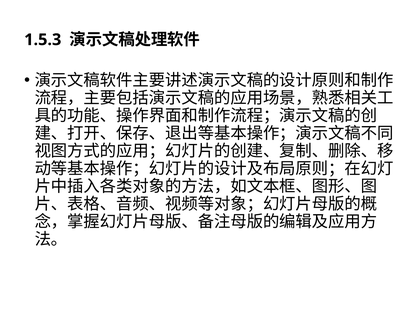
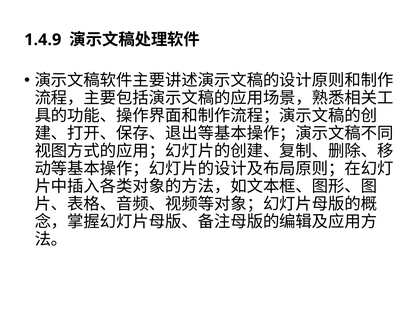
1.5.3: 1.5.3 -> 1.4.9 (43, 40)
